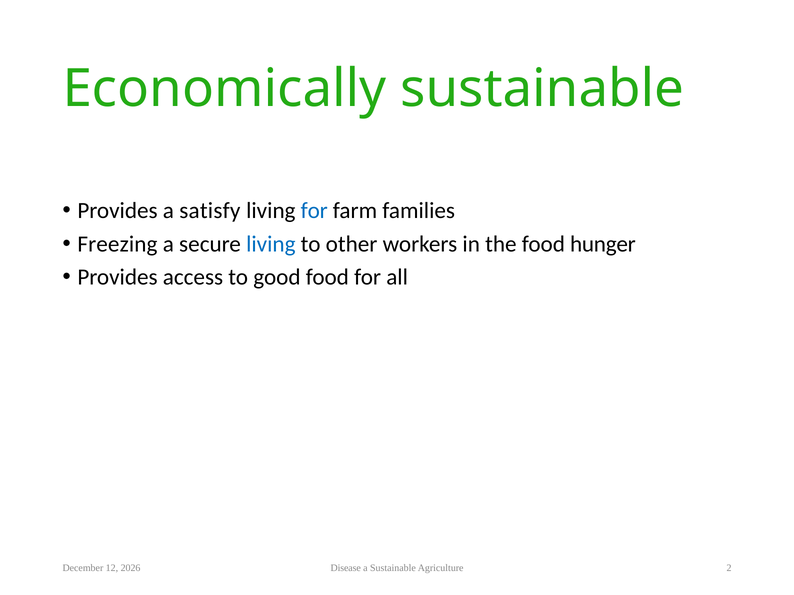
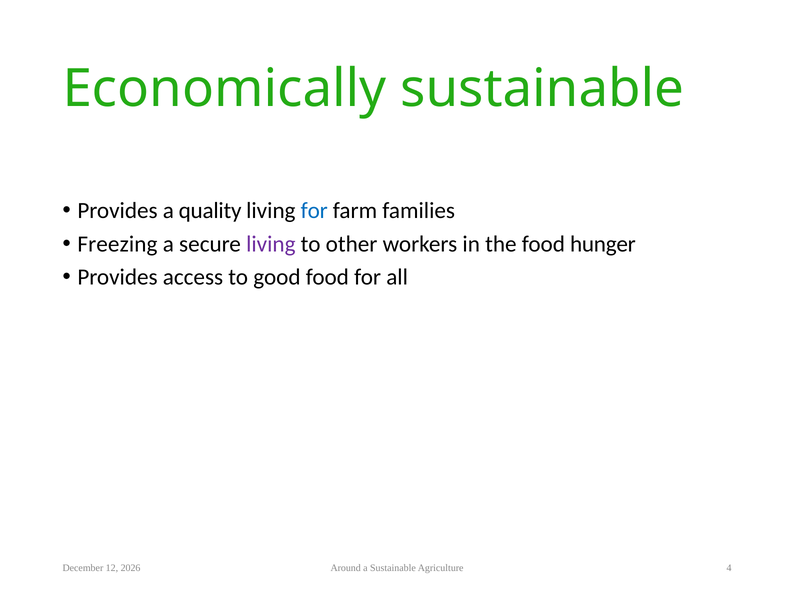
satisfy: satisfy -> quality (210, 211)
living colour: blue -> purple (271, 244)
Disease: Disease -> Around (346, 568)
2: 2 -> 4 (729, 568)
